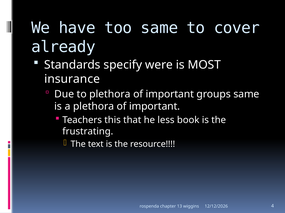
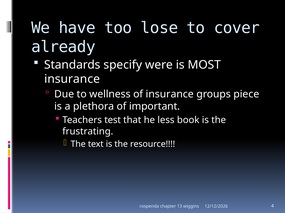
too same: same -> lose (159, 28)
to plethora: plethora -> wellness (110, 94)
important: important -> insurance (170, 94)
groups same: same -> piece (246, 94)
this: this -> test (113, 120)
